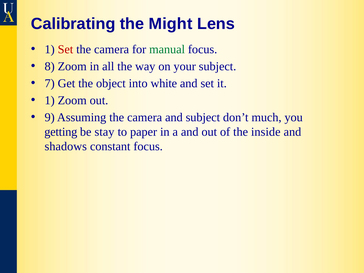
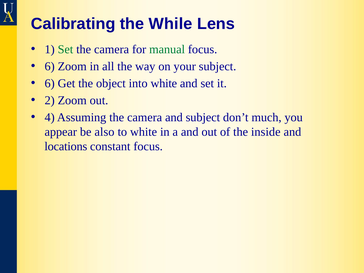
Might: Might -> While (171, 24)
Set colour: red -> green (65, 49)
8: 8 -> 6 (50, 66)
7: 7 -> 6 (50, 83)
1: 1 -> 2 (50, 100)
9: 9 -> 4 (50, 117)
getting: getting -> appear (61, 132)
stay: stay -> also (104, 132)
to paper: paper -> white (144, 132)
shadows: shadows -> locations (66, 146)
